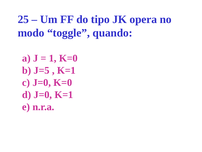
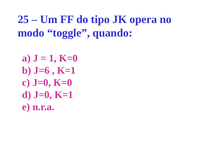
J=5: J=5 -> J=6 (42, 70)
